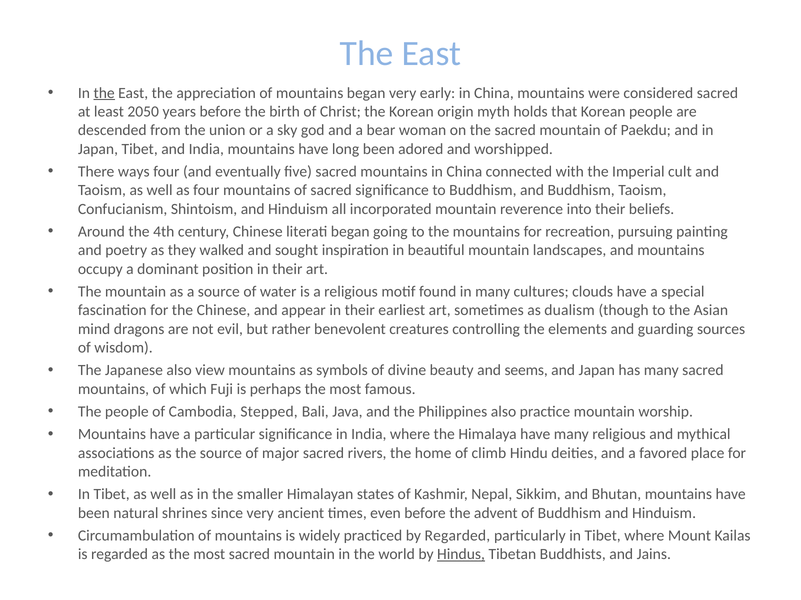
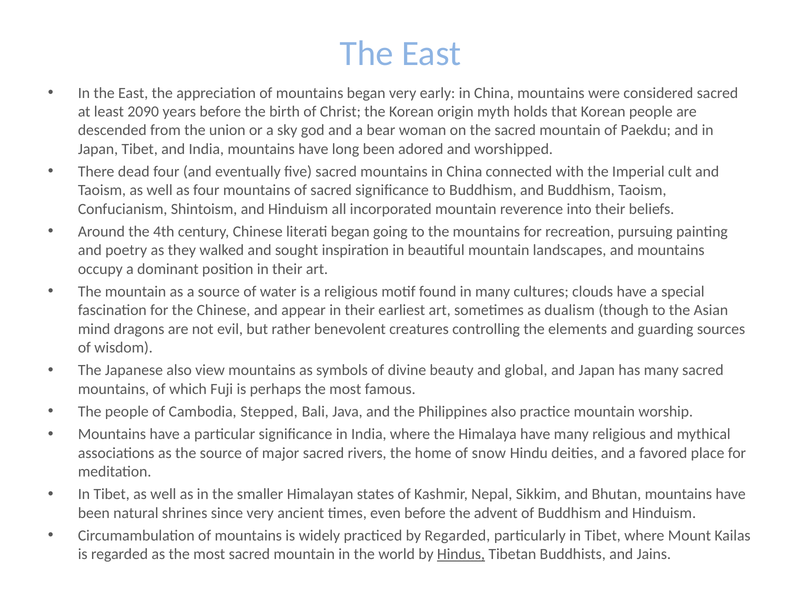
the underline: present -> none (104, 93)
2050: 2050 -> 2090 (143, 112)
ways: ways -> dead (134, 172)
seems: seems -> global (526, 371)
climb: climb -> snow (489, 454)
